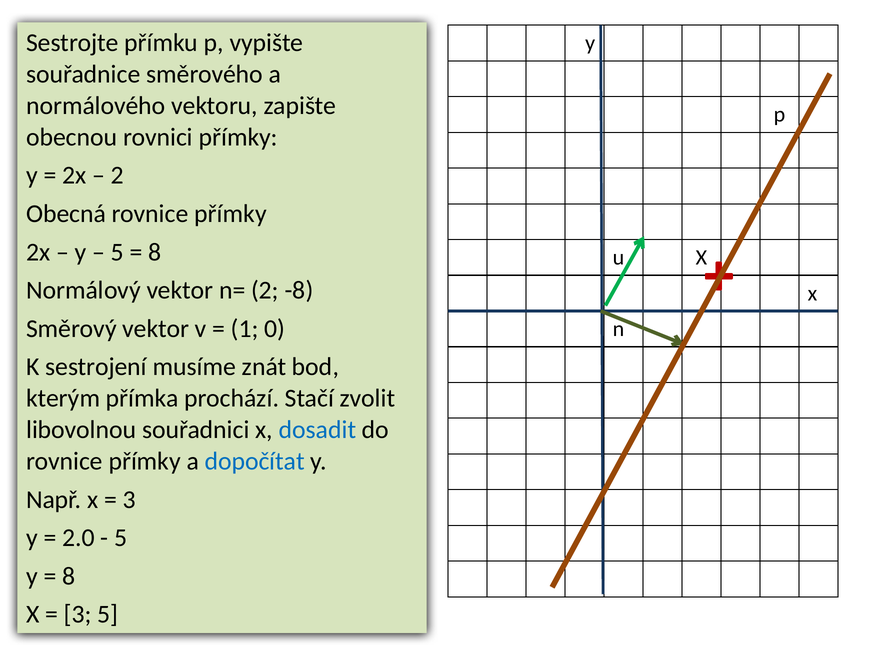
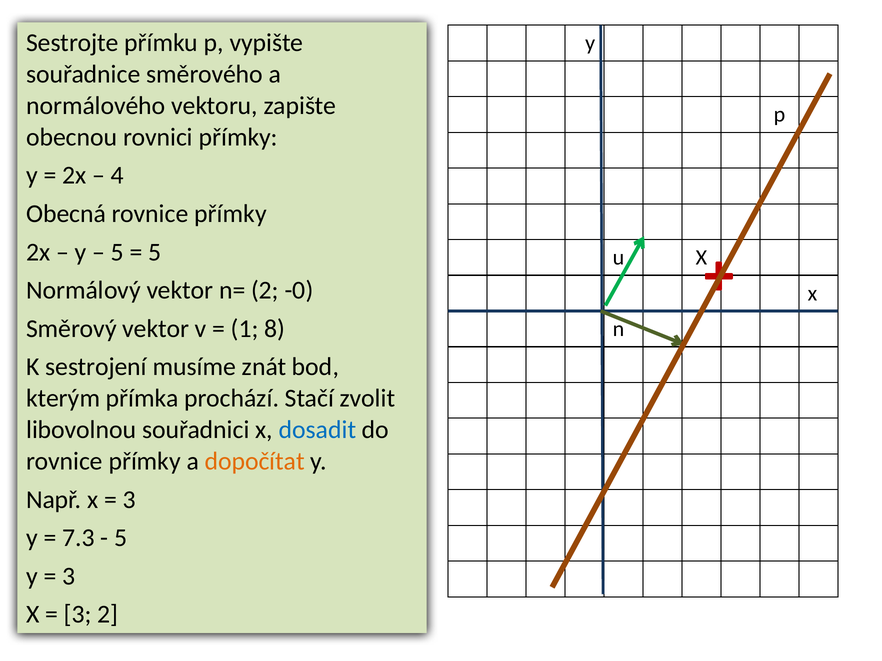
2: 2 -> 4 (117, 176)
8: 8 -> 5 (155, 252)
-8: -8 -> -0 (299, 291)
0: 0 -> 8 (275, 329)
dopočítat colour: blue -> orange (255, 462)
2.0: 2.0 -> 7.3 (78, 538)
8: 8 -> 3 (69, 577)
3 5: 5 -> 2 (108, 615)
